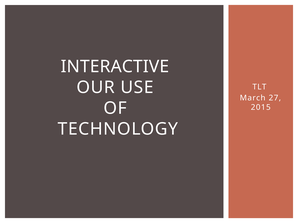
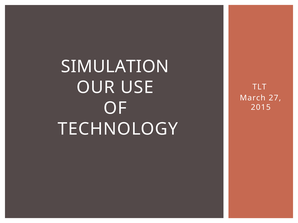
INTERACTIVE: INTERACTIVE -> SIMULATION (115, 67)
